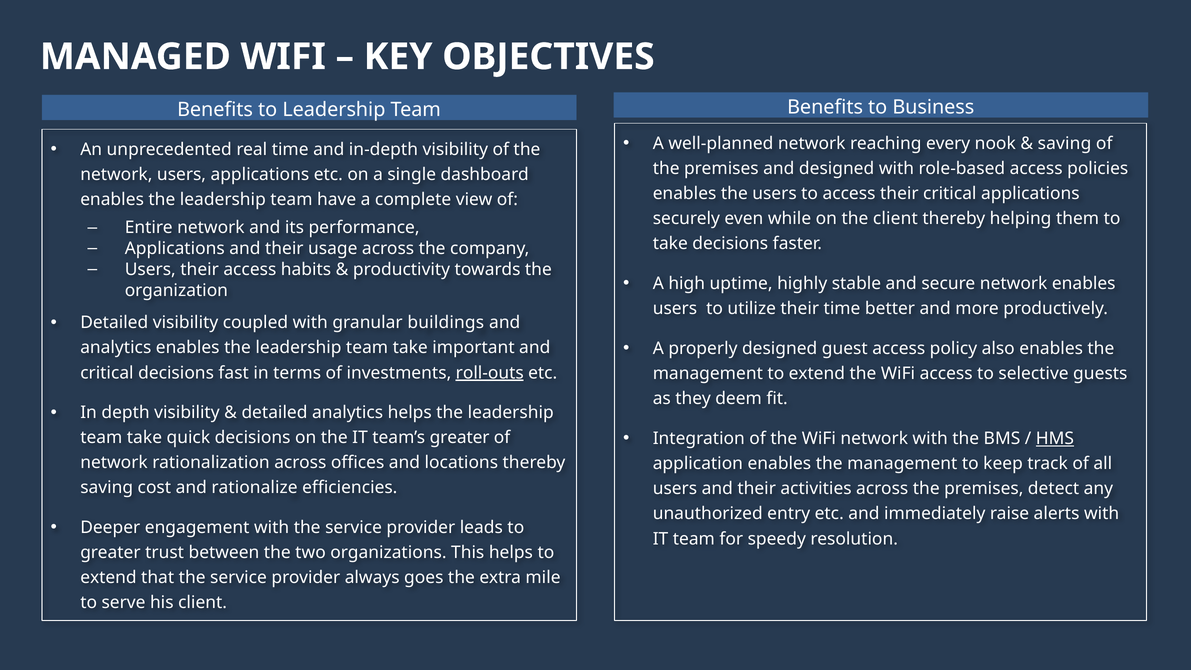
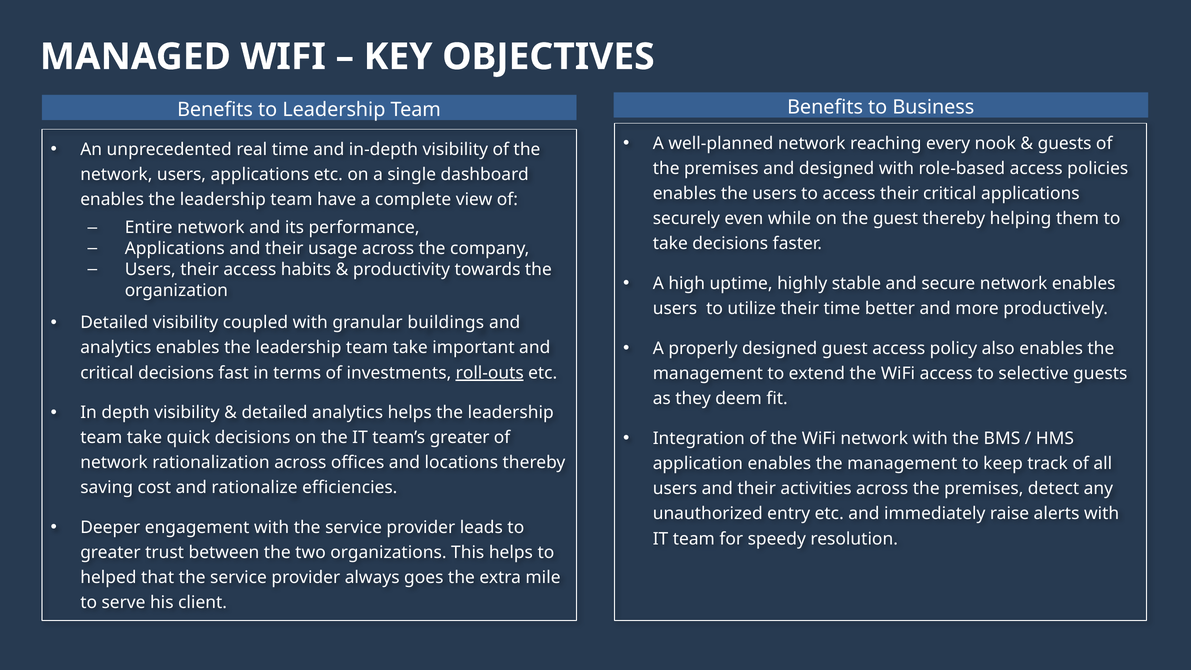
saving: saving -> guests (1065, 143)
the client: client -> guest (896, 219)
HMS underline: present -> none (1055, 439)
extend: extend -> helped (108, 578)
